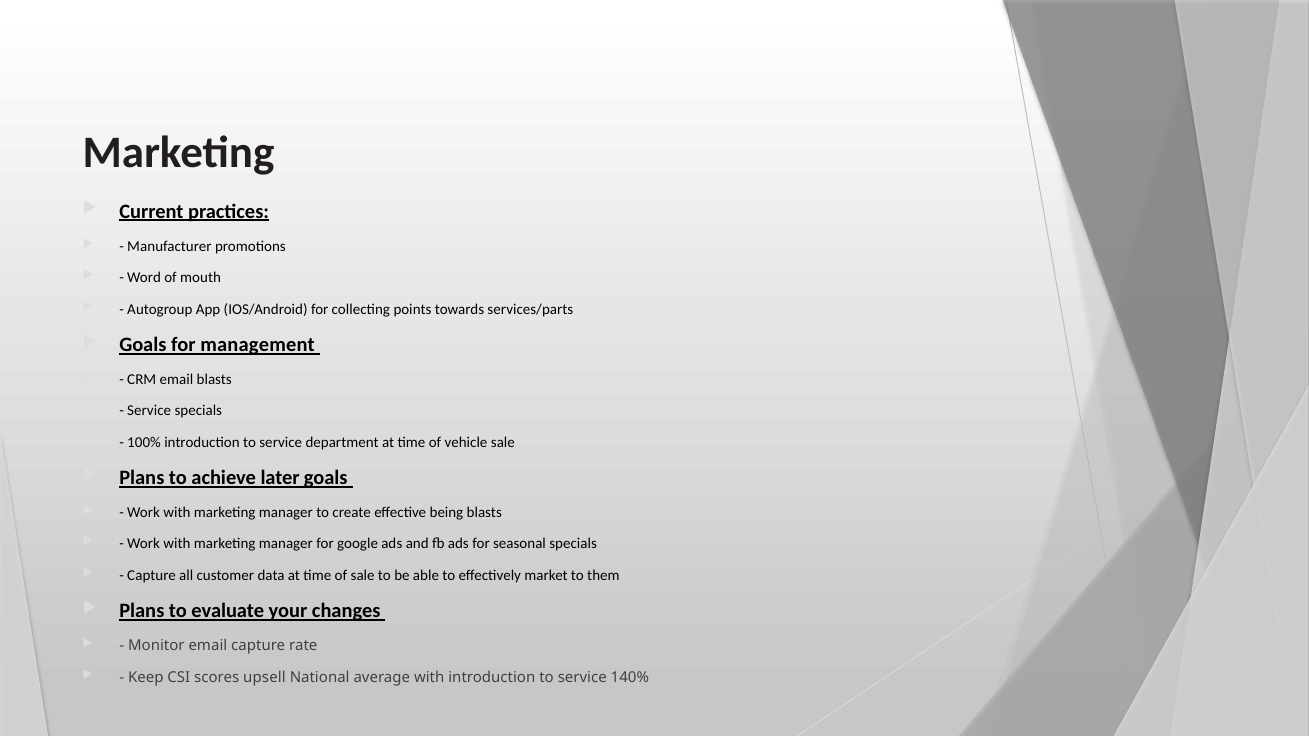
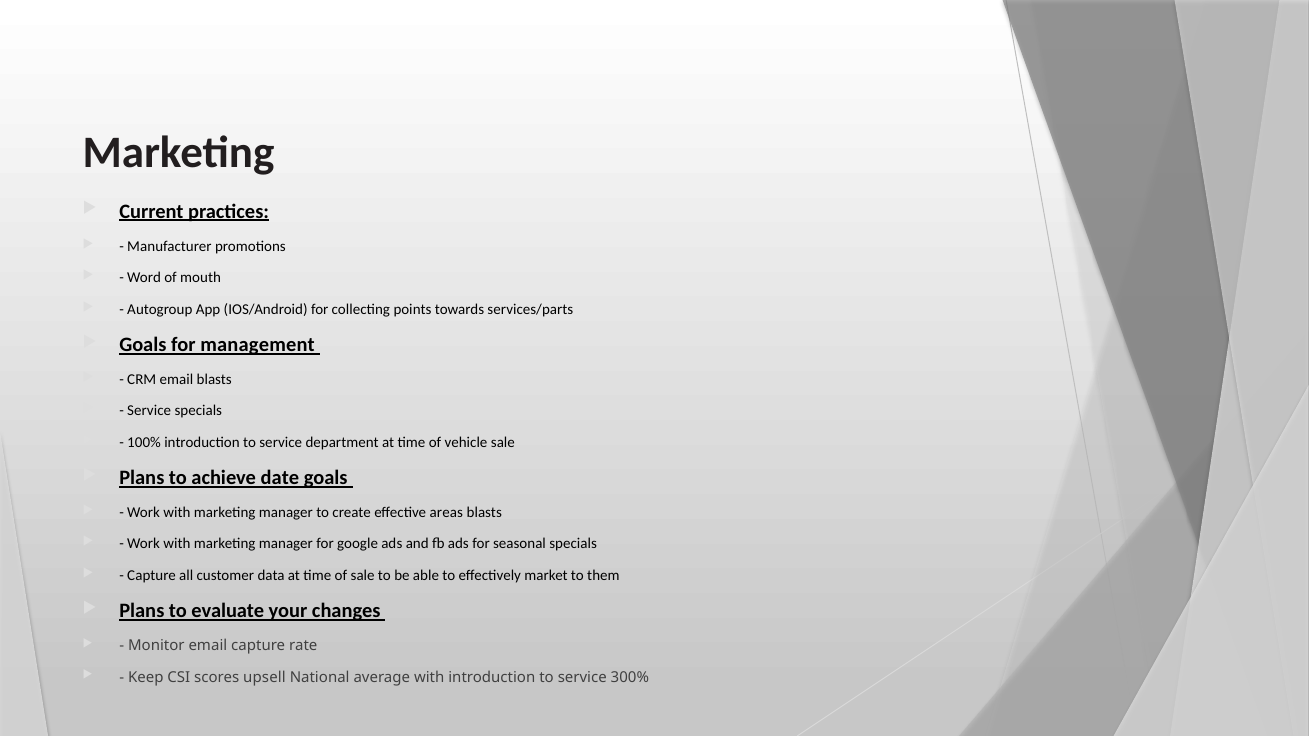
later: later -> date (280, 478)
being: being -> areas (446, 513)
140%: 140% -> 300% (630, 677)
